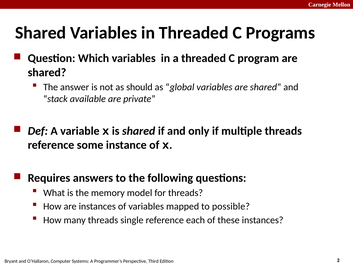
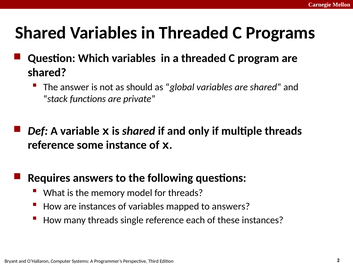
available: available -> functions (88, 99)
to possible: possible -> answers (231, 206)
